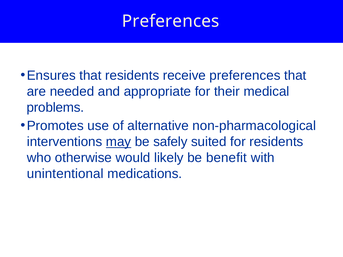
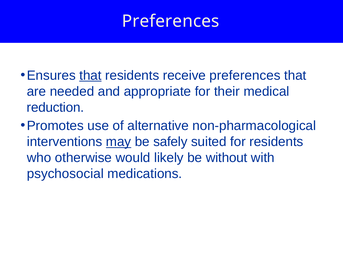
that underline: none -> present (90, 76)
problems: problems -> reduction (55, 108)
benefit: benefit -> without (227, 158)
unintentional: unintentional -> psychosocial (65, 174)
